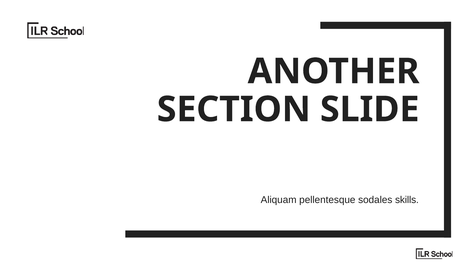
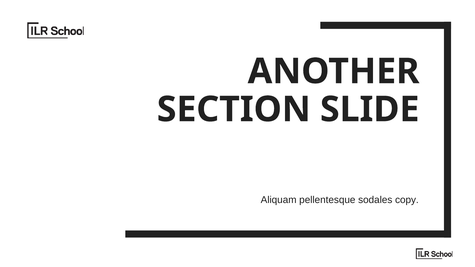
skills: skills -> copy (407, 200)
